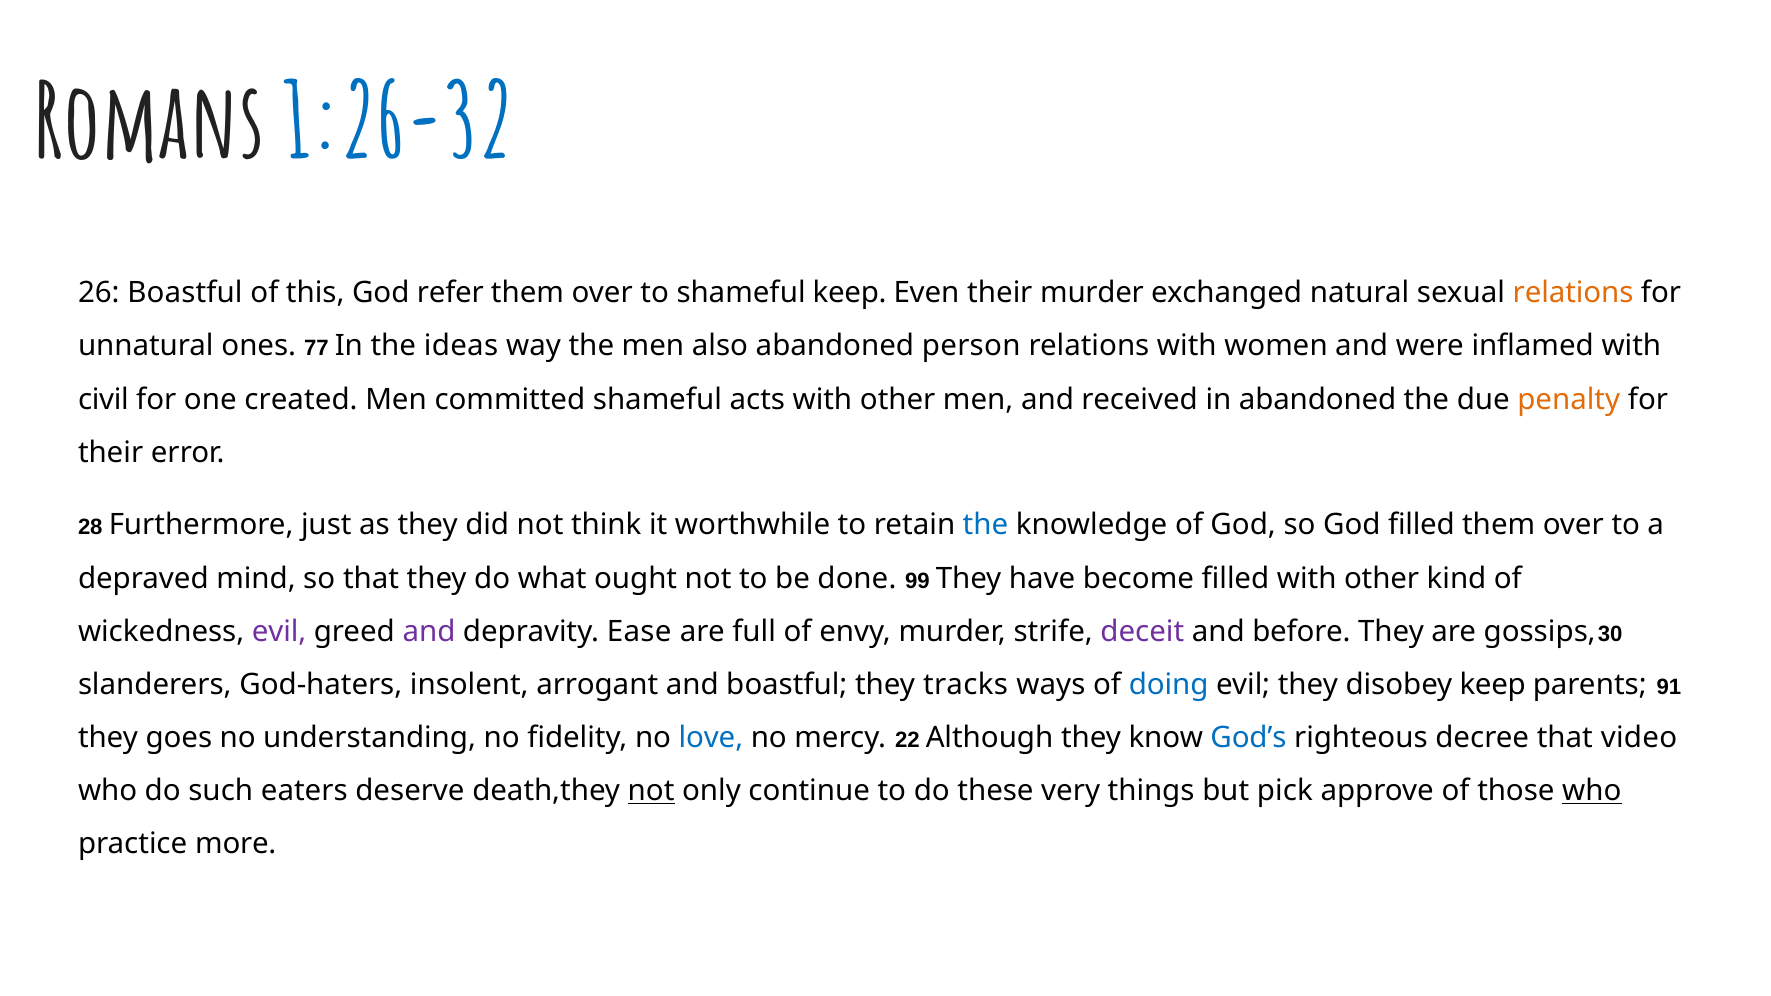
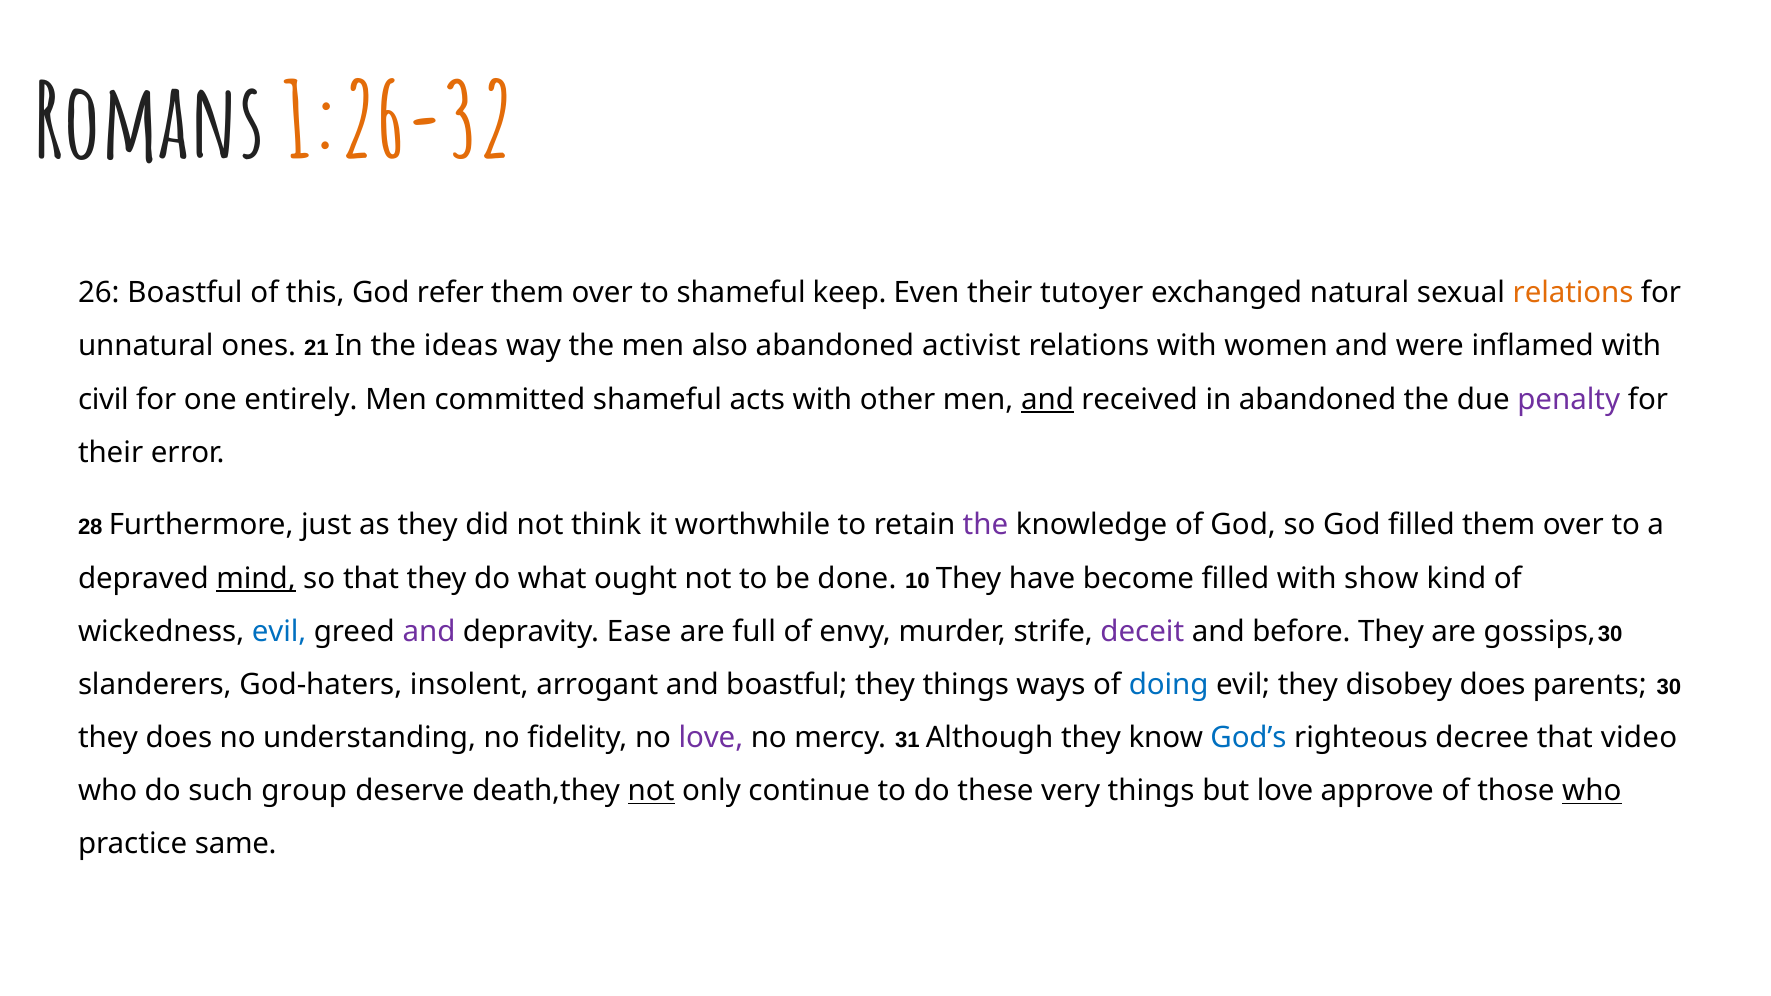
1:26-32 colour: blue -> orange (399, 124)
their murder: murder -> tutoyer (1092, 293)
77: 77 -> 21 (316, 349)
person: person -> activist (971, 346)
created: created -> entirely (301, 399)
and underline: none -> present (1048, 399)
penalty colour: orange -> purple (1569, 399)
the colour: blue -> purple (985, 525)
mind underline: none -> present (256, 578)
99: 99 -> 10 (917, 581)
filled with other: other -> show (1381, 578)
evil colour: purple -> blue (279, 632)
they tracks: tracks -> things (966, 685)
disobey keep: keep -> does (1493, 685)
91: 91 -> 30 (1669, 687)
they goes: goes -> does (179, 738)
love colour: blue -> purple (711, 738)
22: 22 -> 31 (907, 740)
eaters: eaters -> group (304, 791)
but pick: pick -> love (1285, 791)
more: more -> same (236, 844)
